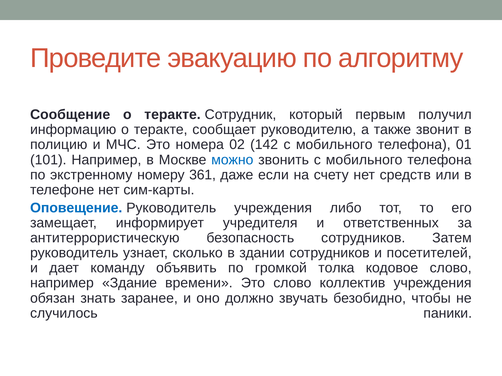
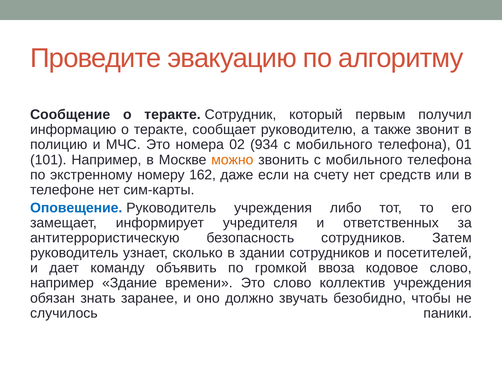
142: 142 -> 934 (264, 145)
можно colour: blue -> orange (232, 160)
361: 361 -> 162 (203, 175)
толка: толка -> ввоза (336, 268)
